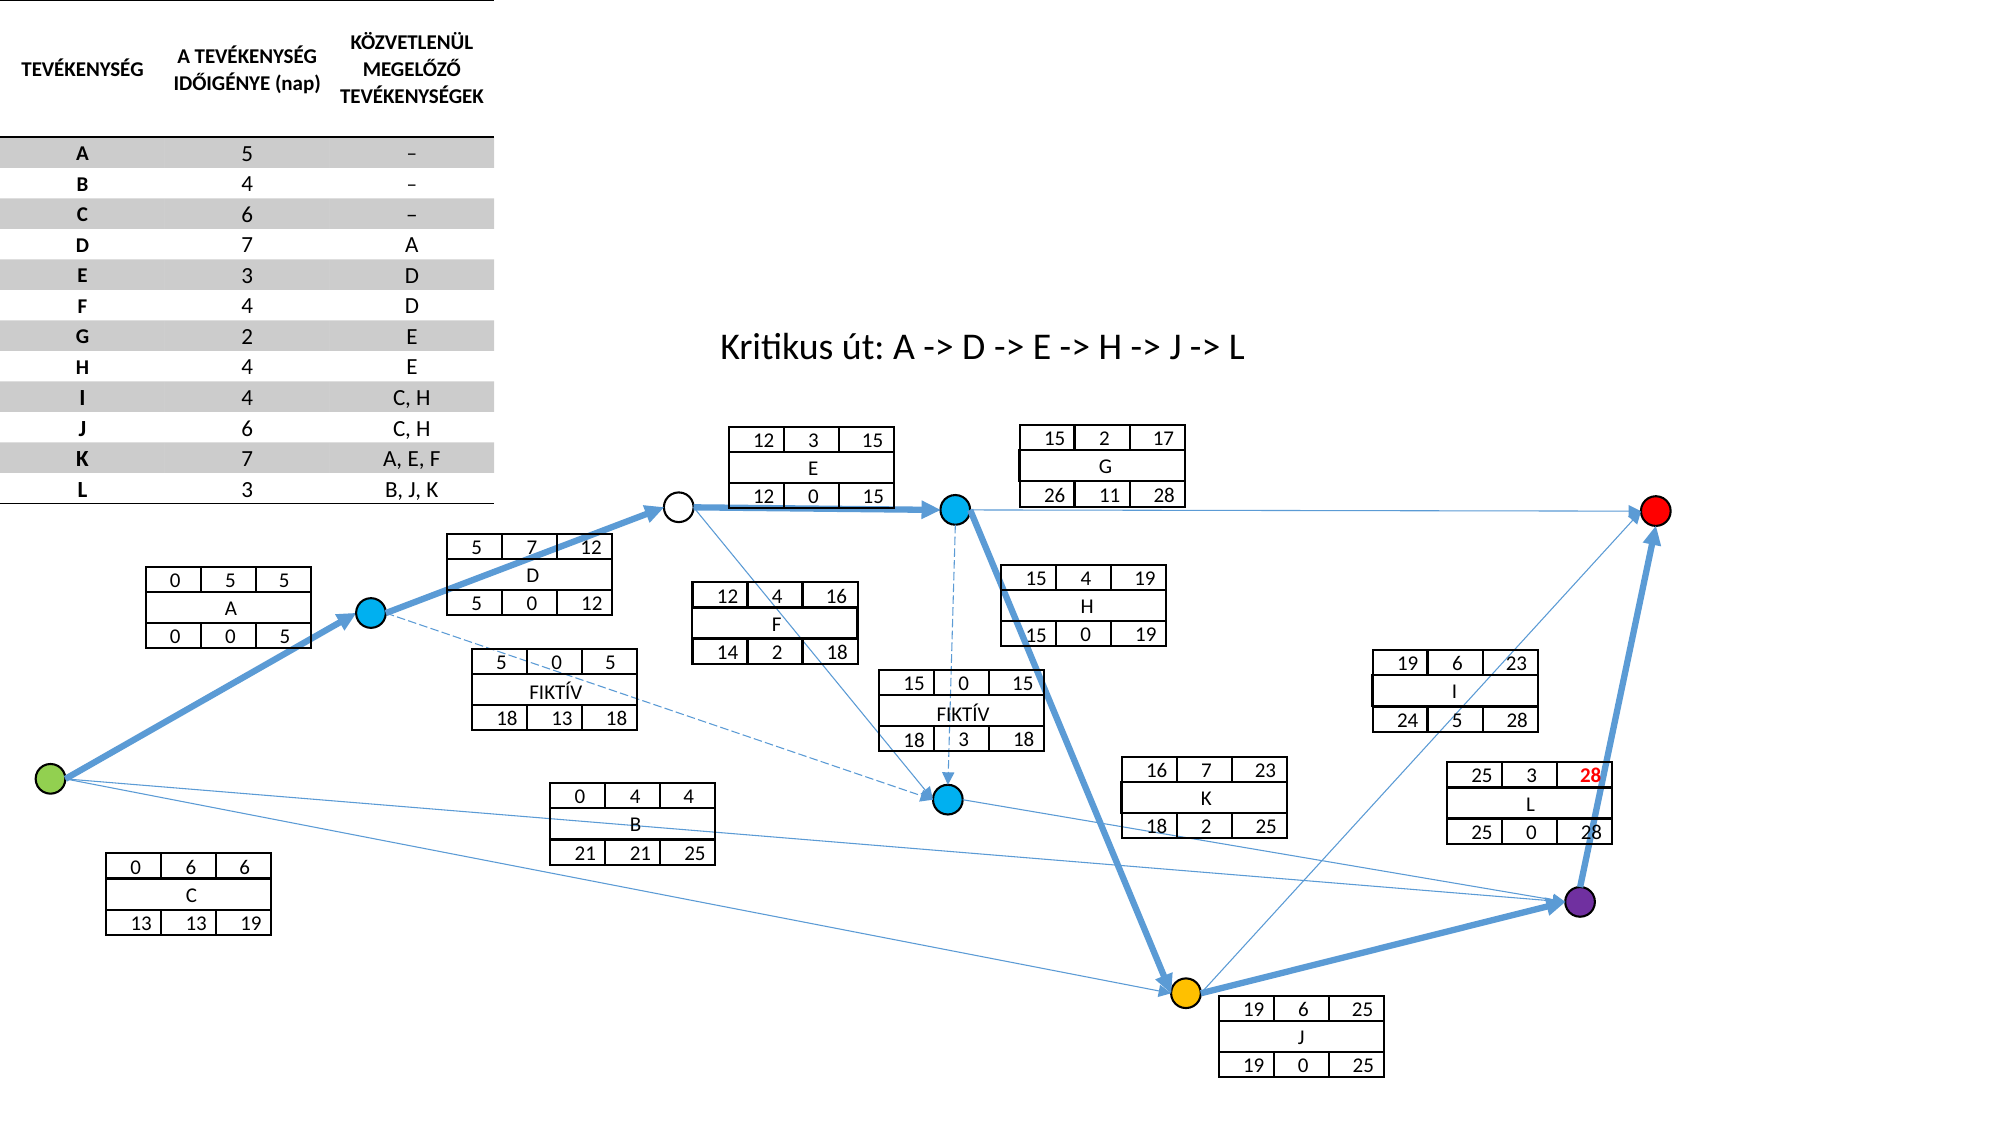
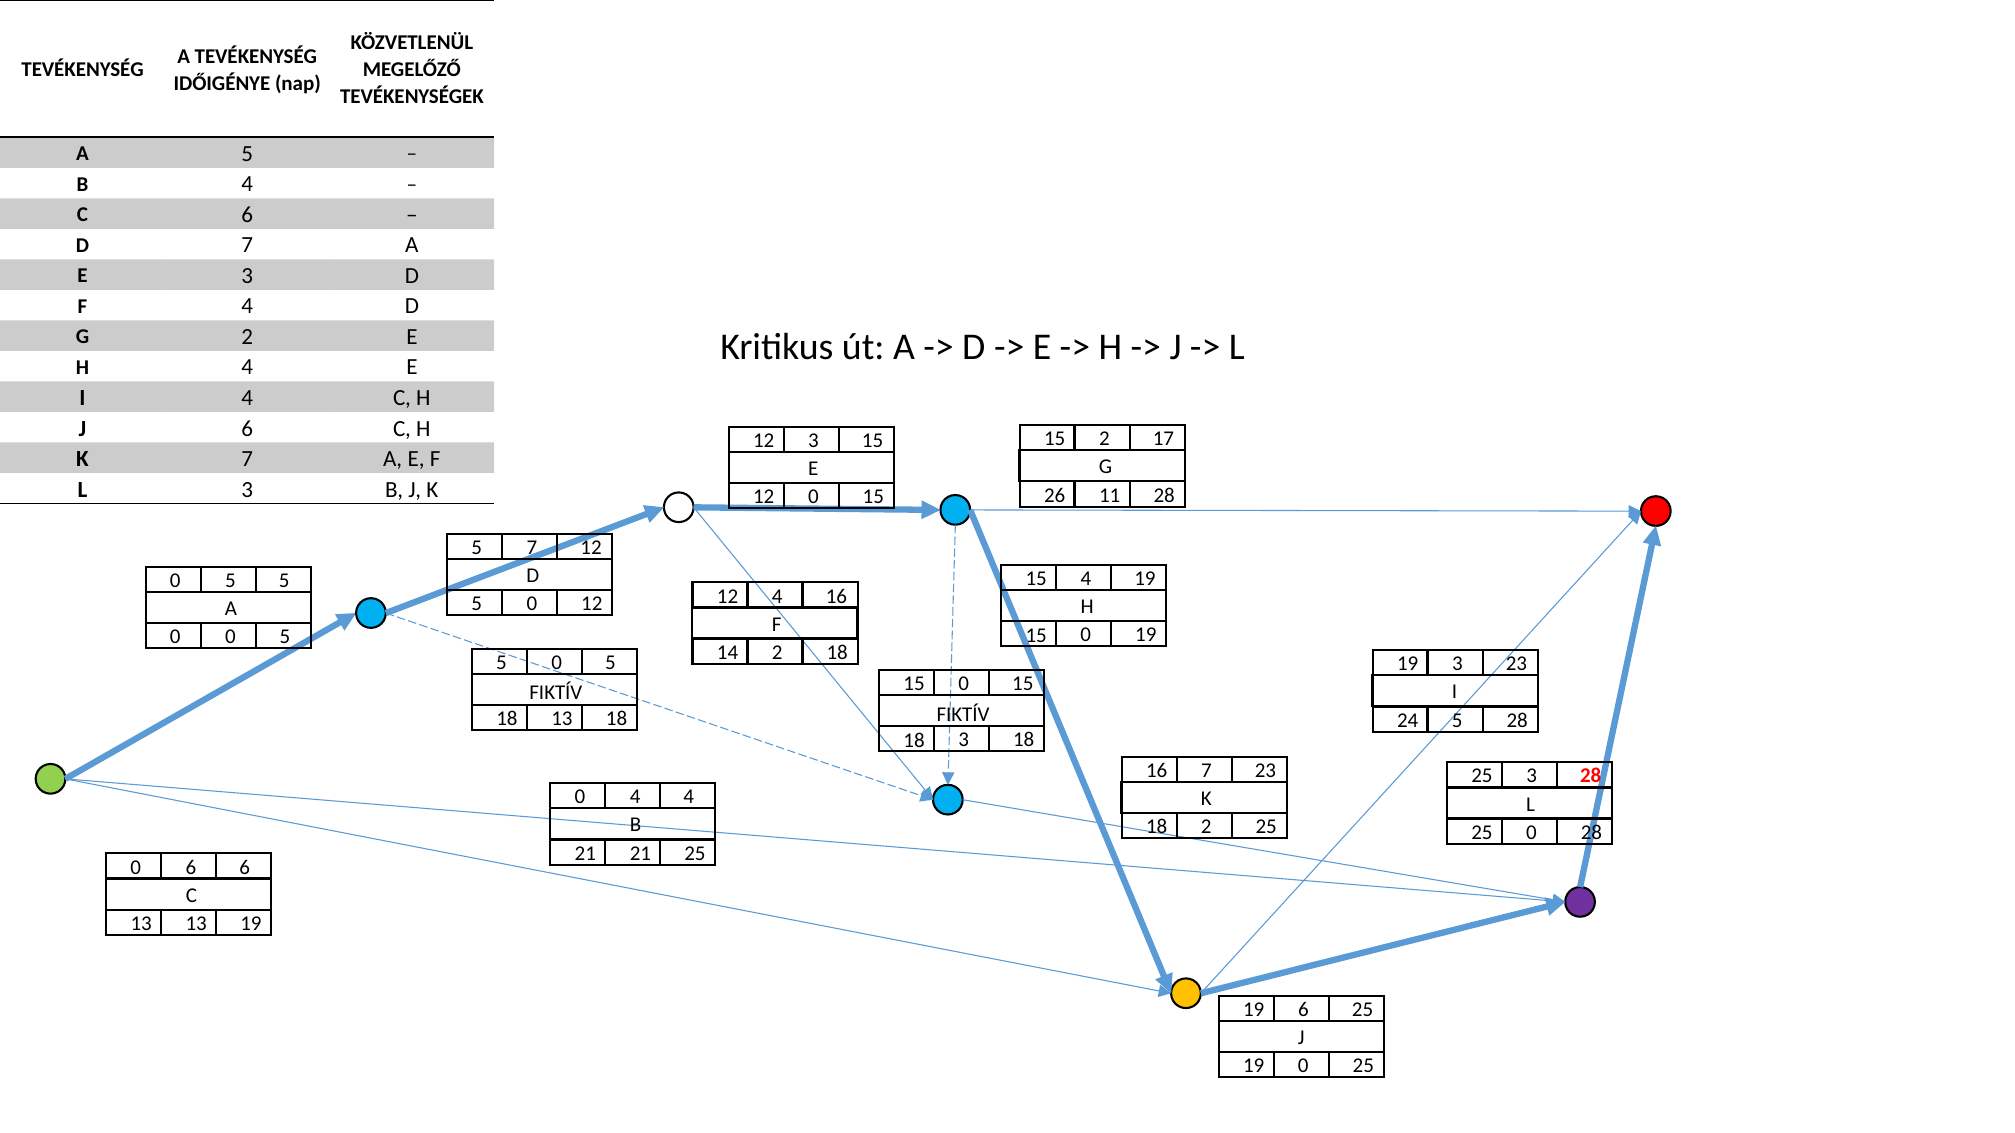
6: 6 -> 3 (1457, 664)
